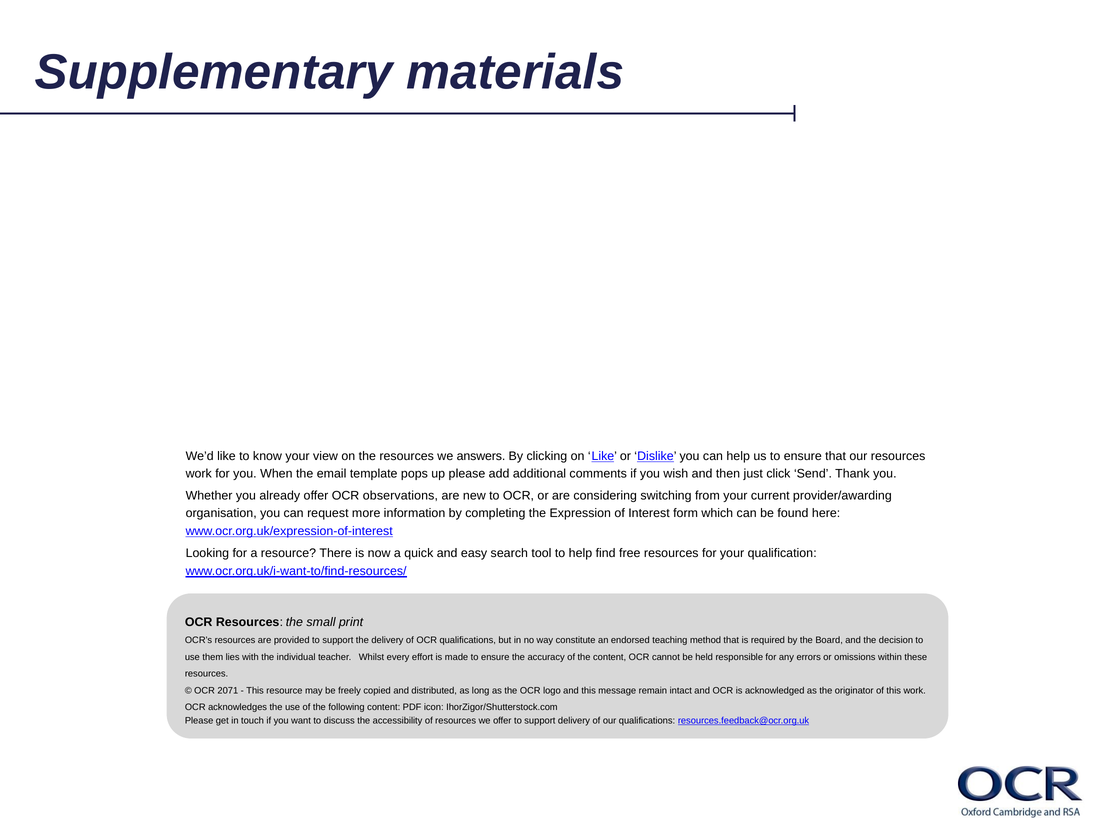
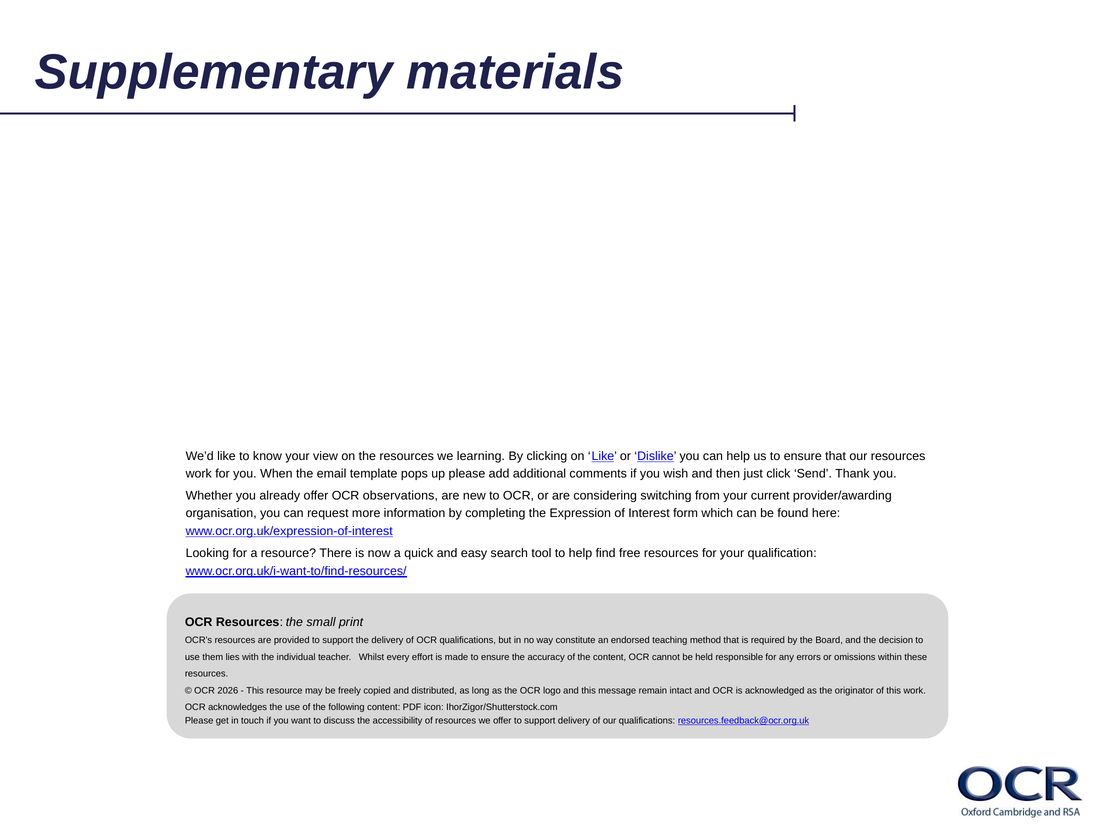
answers: answers -> learning (481, 457)
2071: 2071 -> 2026 (228, 691)
